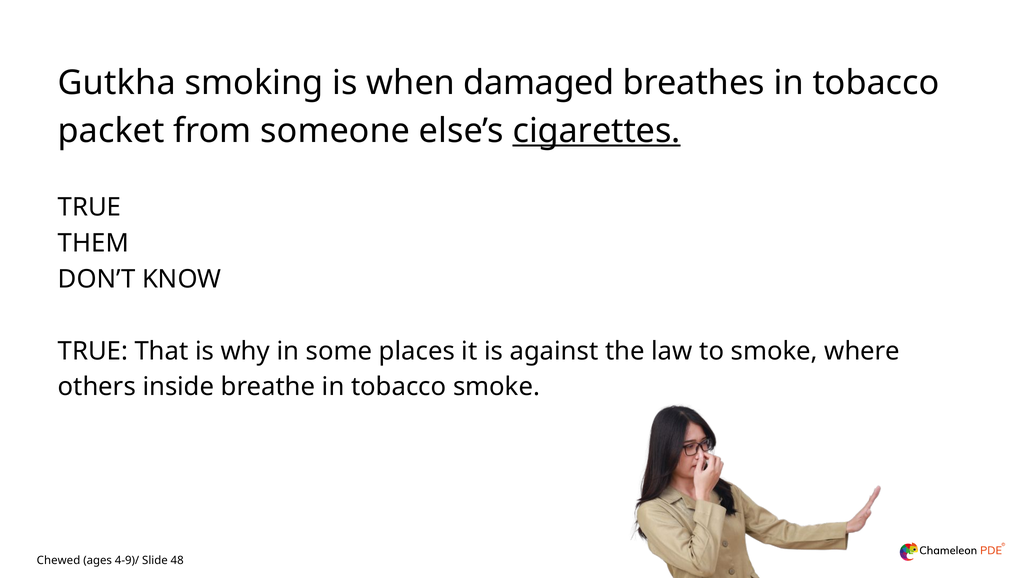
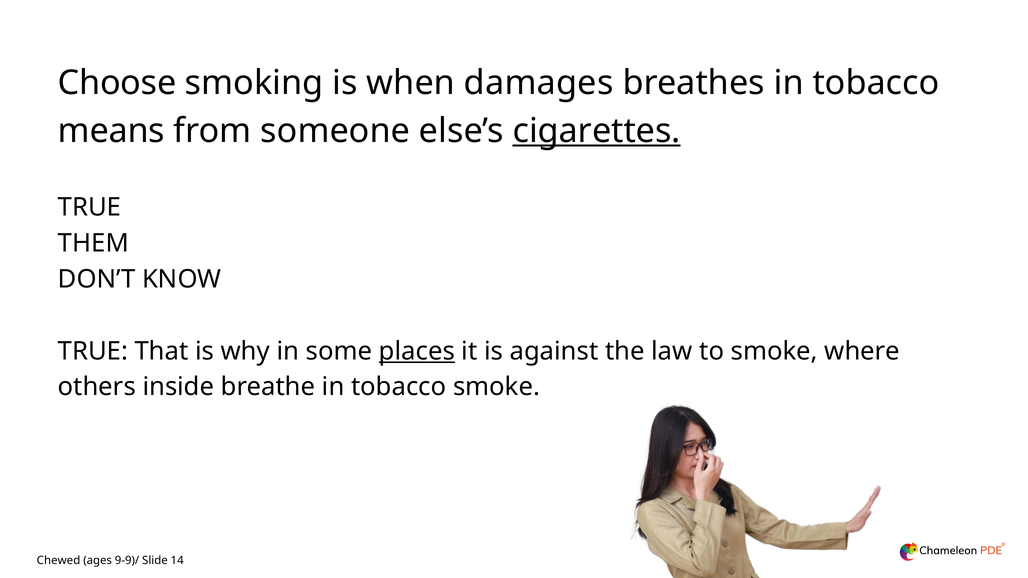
Gutkha: Gutkha -> Choose (117, 83)
damaged: damaged -> damages (539, 83)
packet: packet -> means (111, 131)
places underline: none -> present (417, 351)
4-9)/: 4-9)/ -> 9-9)/ (127, 561)
48: 48 -> 14 (177, 561)
